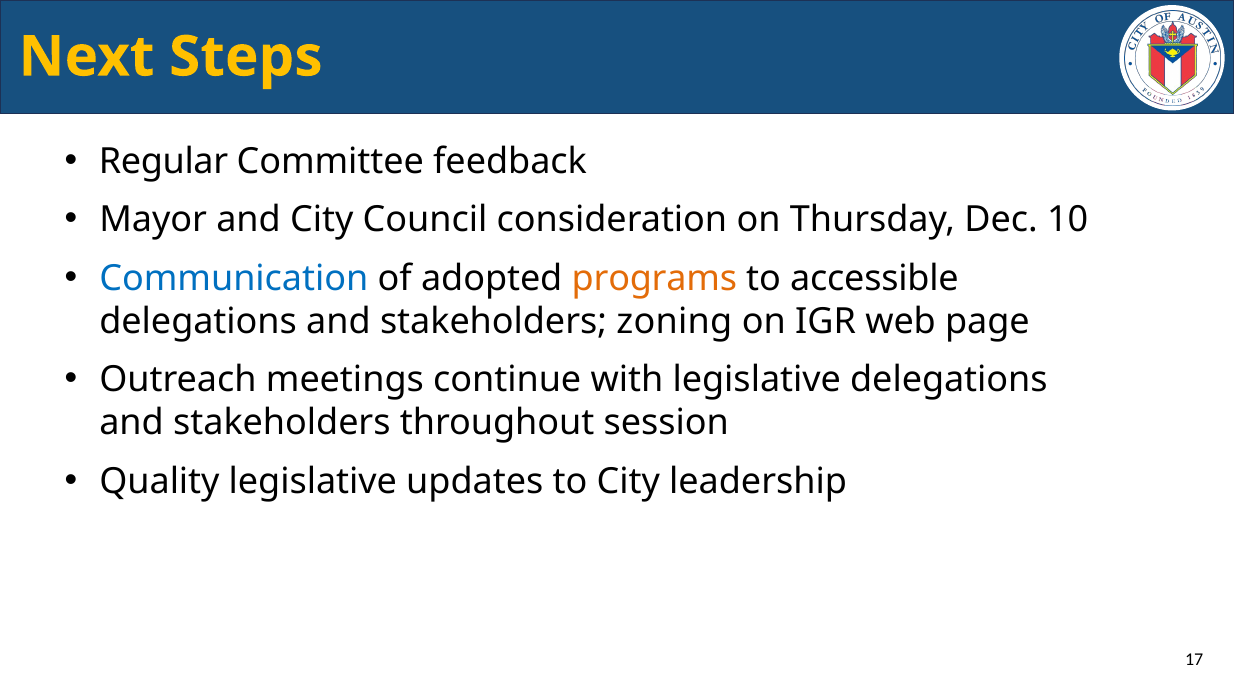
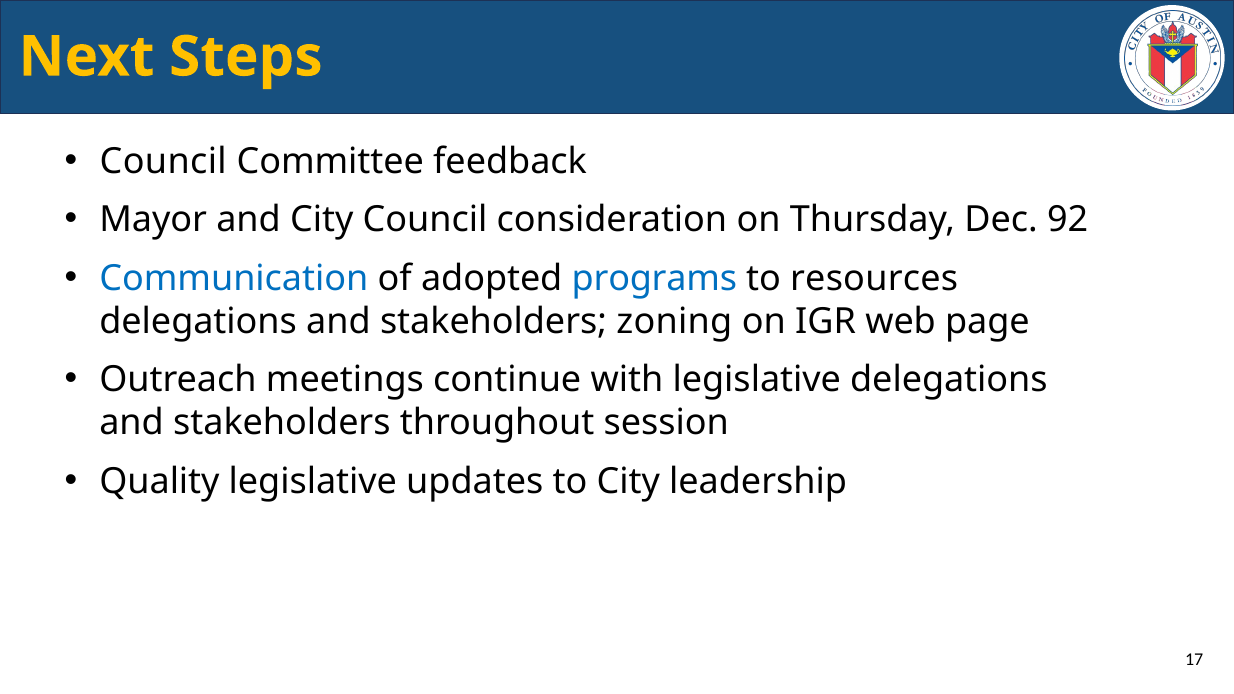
Regular: Regular -> Council (163, 162)
10: 10 -> 92 (1068, 220)
programs colour: orange -> blue (654, 278)
accessible: accessible -> resources (874, 278)
